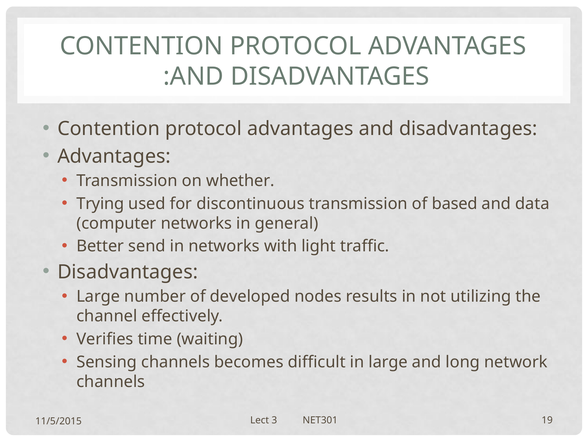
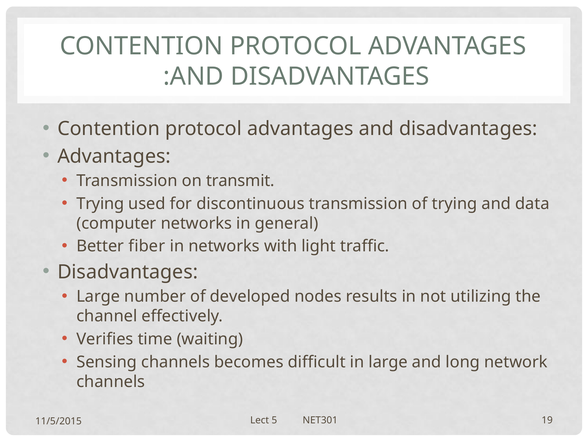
whether: whether -> transmit (240, 181)
of based: based -> trying (455, 204)
send: send -> fiber (147, 246)
3: 3 -> 5 (274, 420)
